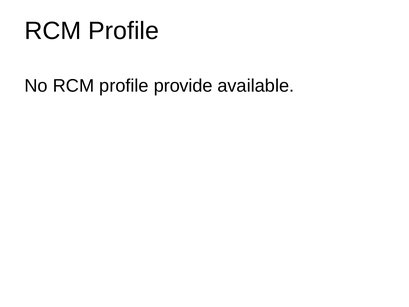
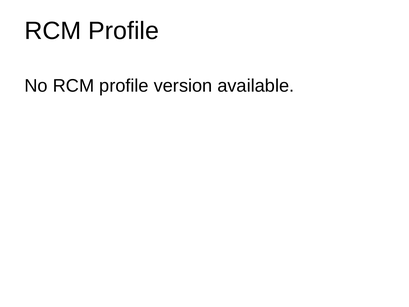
provide: provide -> version (183, 86)
